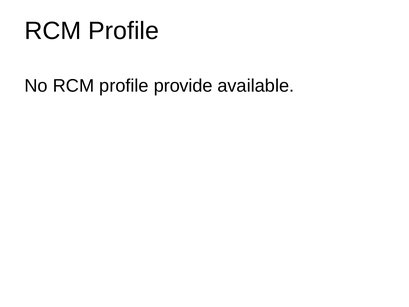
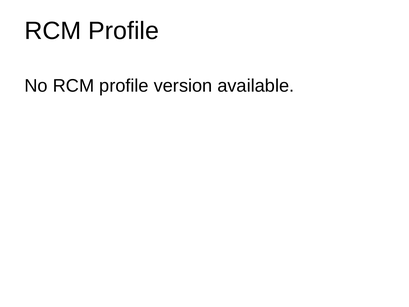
provide: provide -> version (183, 86)
